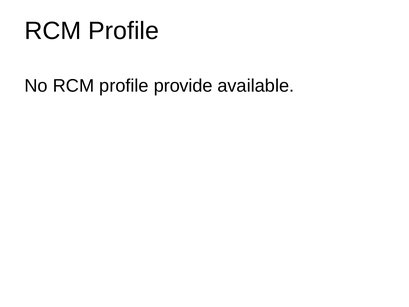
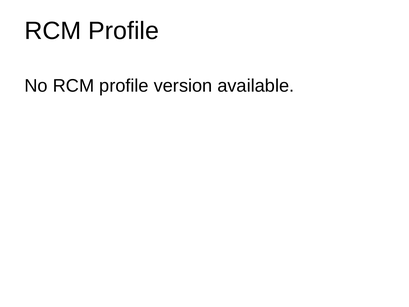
provide: provide -> version (183, 86)
